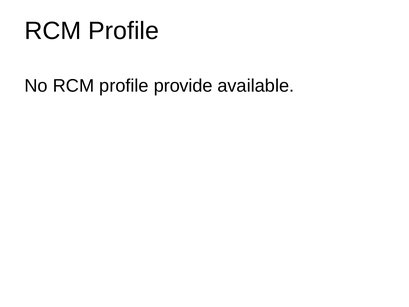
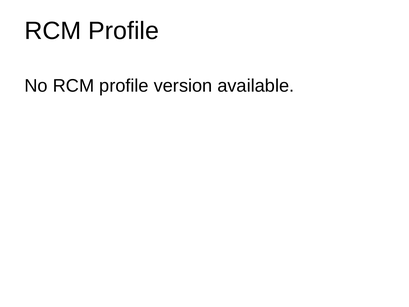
provide: provide -> version (183, 86)
